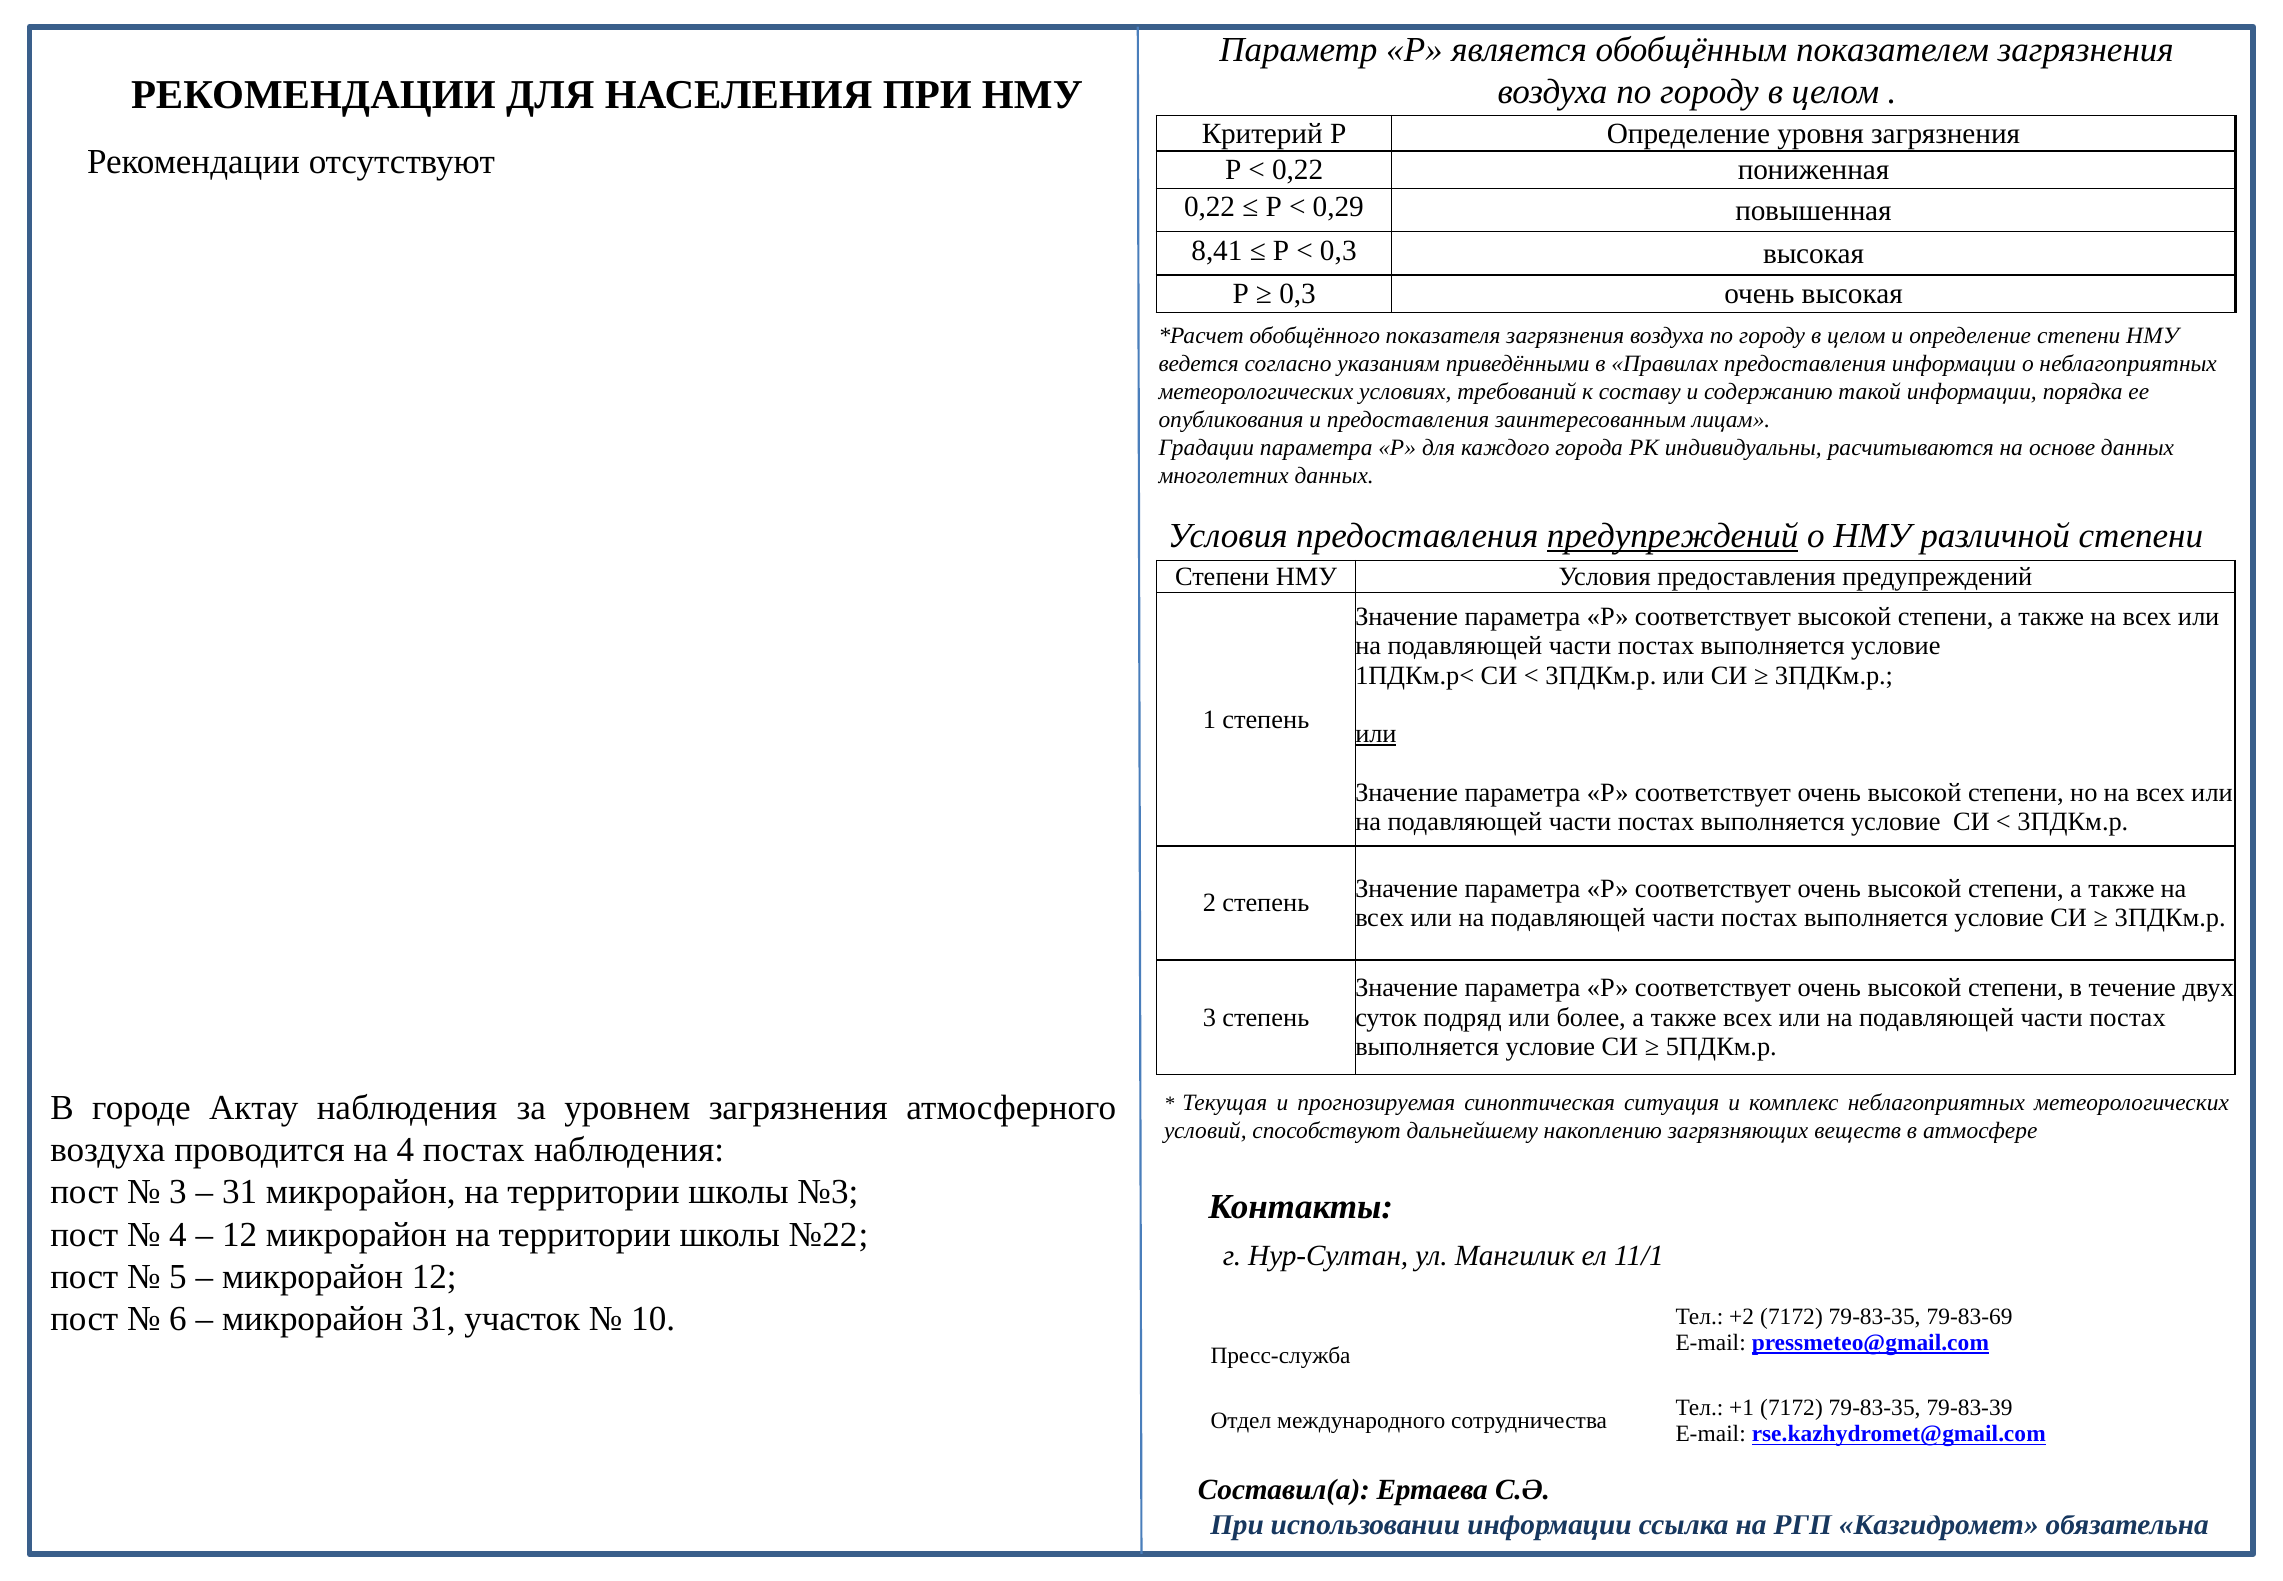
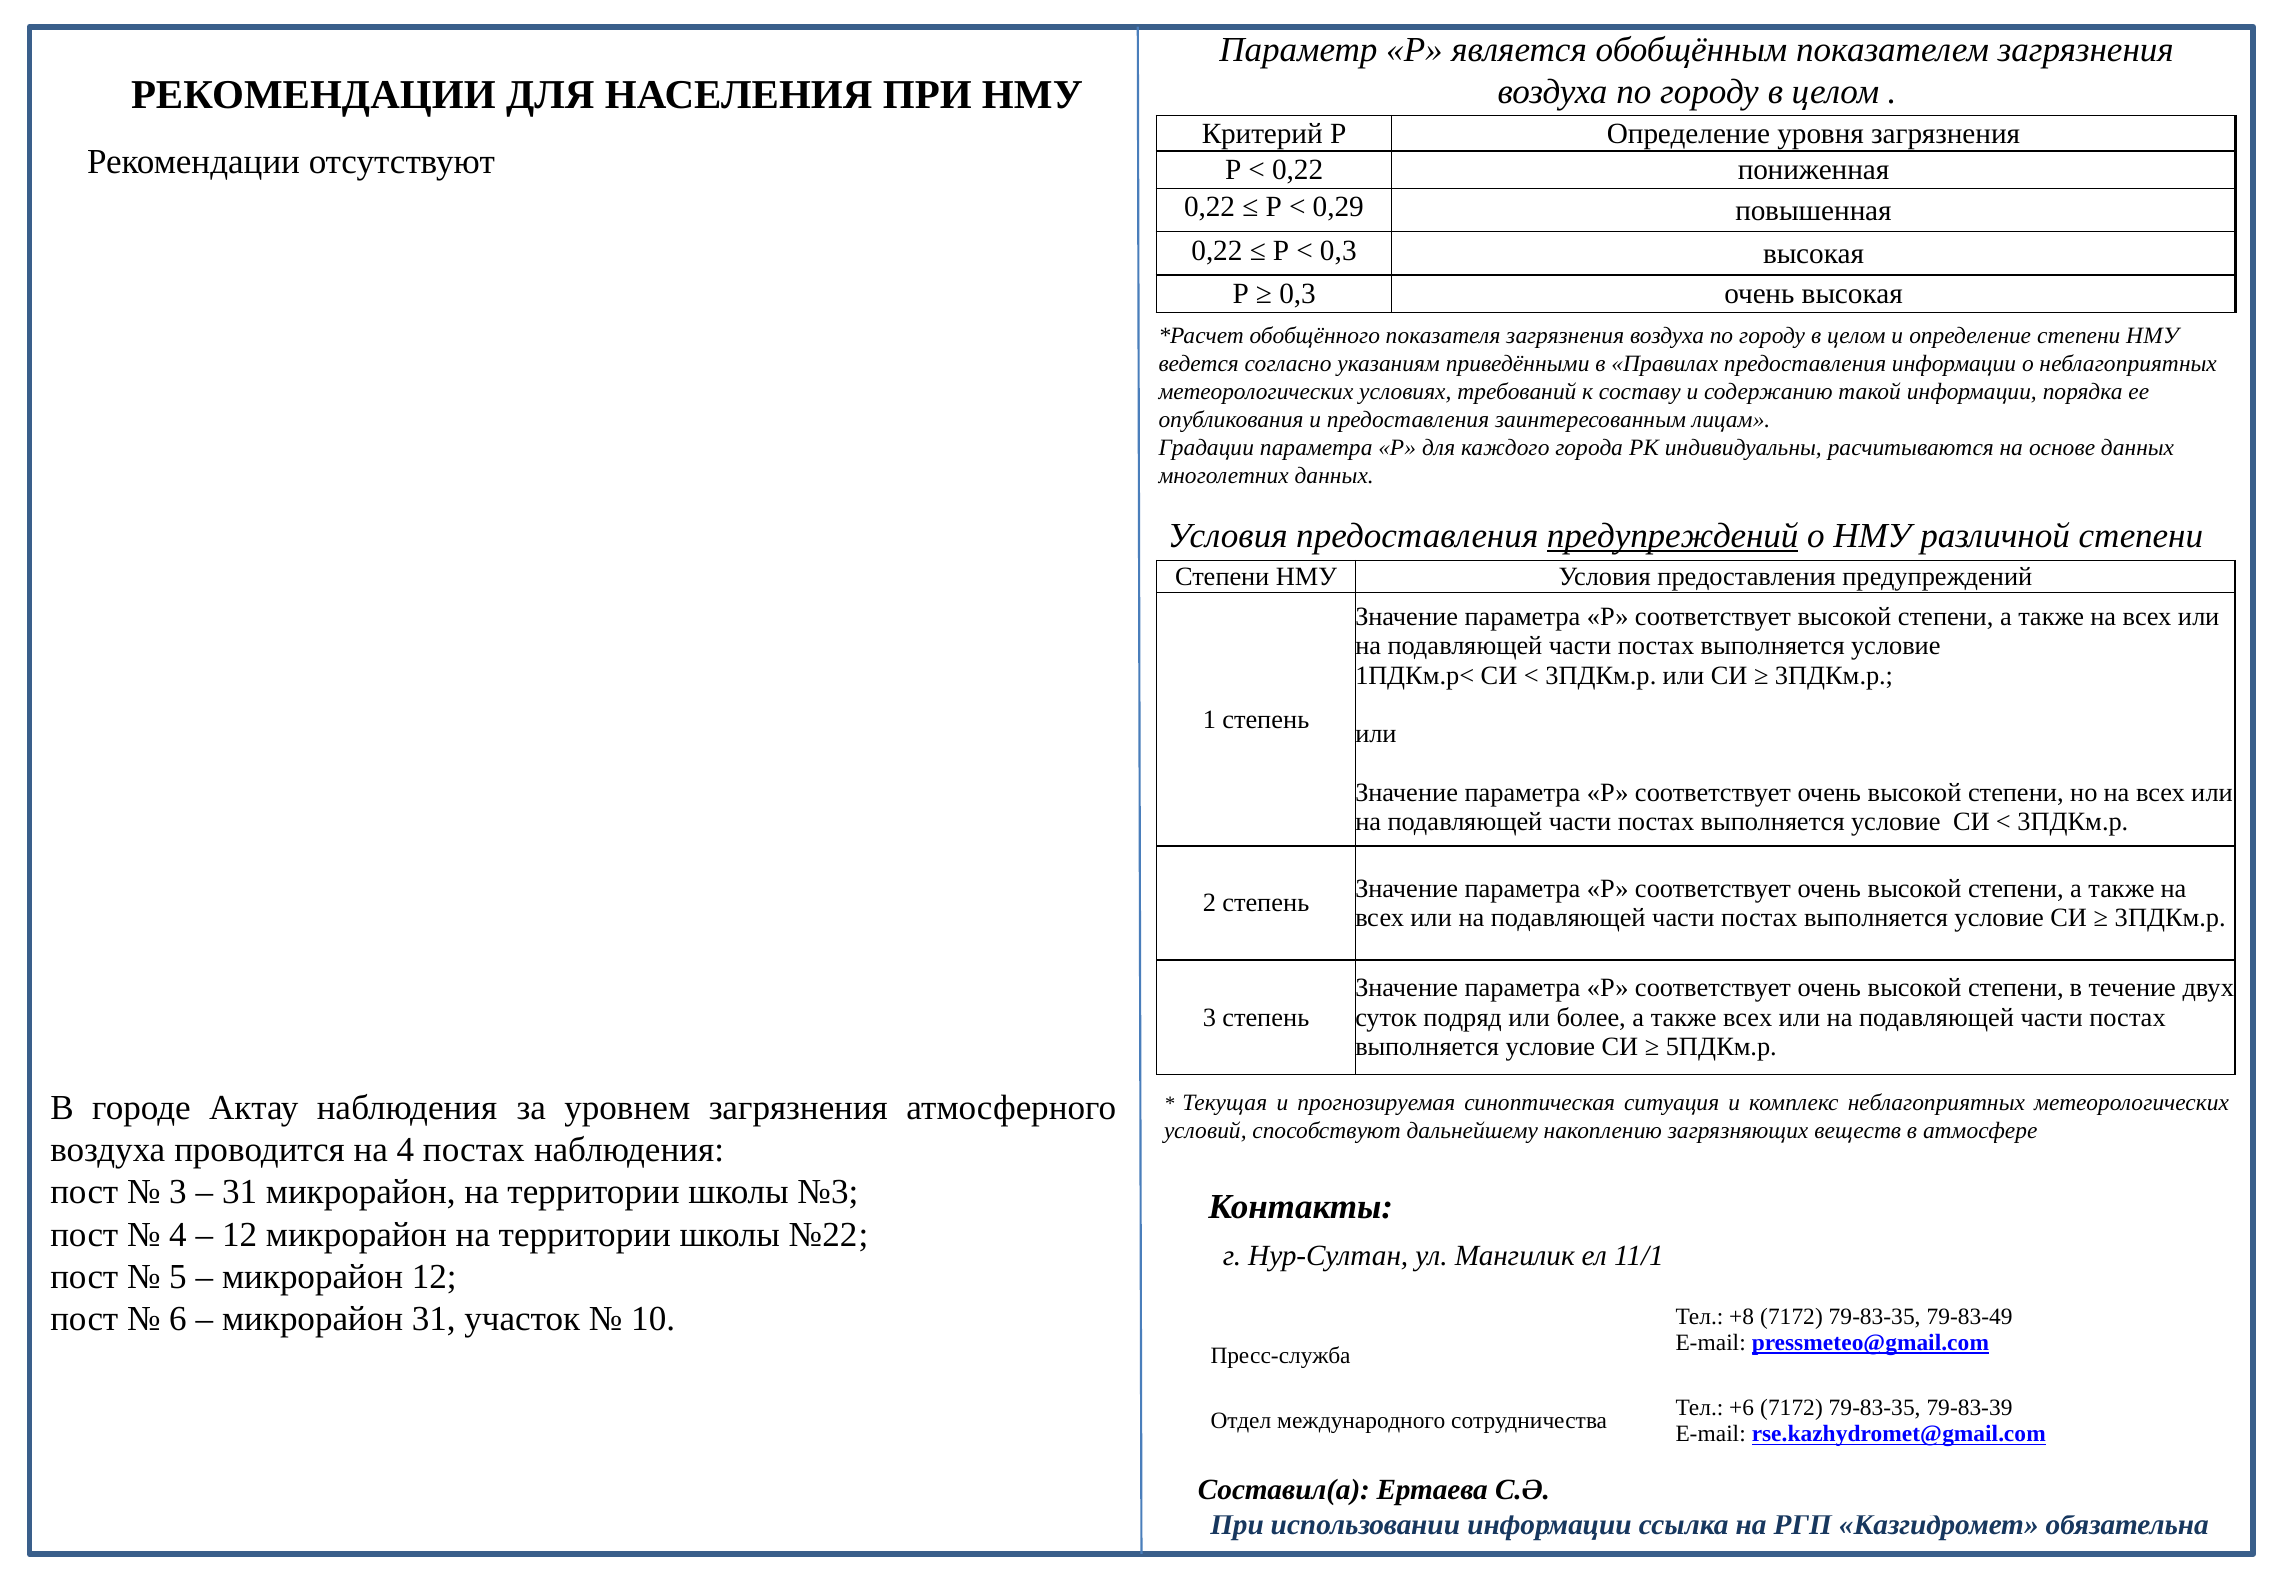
8,41: 8,41 -> 0,22 (1217, 250)
или underline: present -> none (1376, 734)
+2: +2 -> +8 (1742, 1316)
79-83-69: 79-83-69 -> 79-83-49 (1970, 1316)
+1: +1 -> +6 (1742, 1408)
